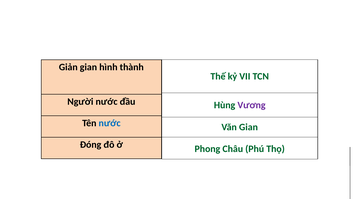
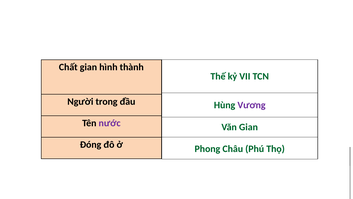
Giản: Giản -> Chất (68, 67)
Người nước: nước -> trong (107, 101)
nước colour: blue -> purple (110, 123)
